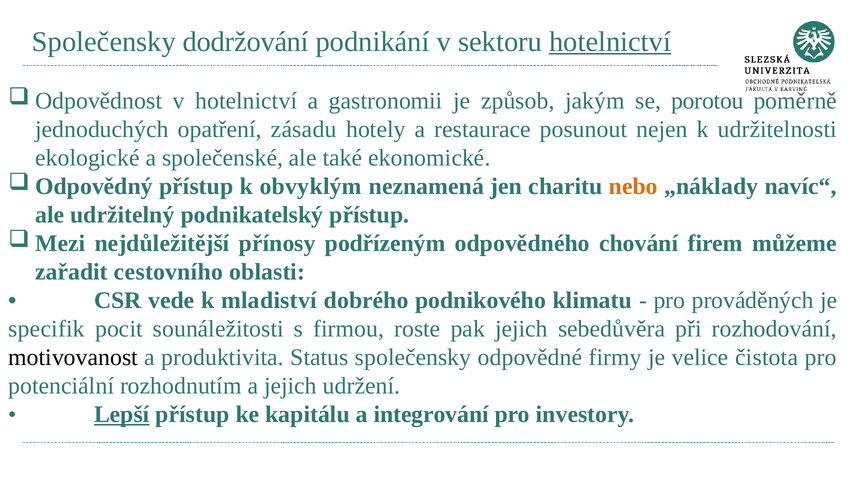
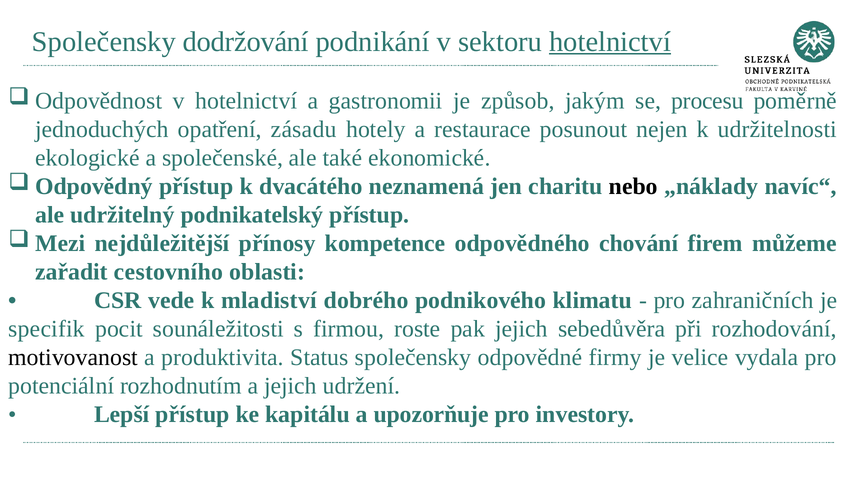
porotou: porotou -> procesu (707, 101)
obvyklým: obvyklým -> dvacátého (311, 187)
nebo colour: orange -> black (633, 187)
podřízeným: podřízeným -> kompetence (385, 244)
prováděných: prováděných -> zahraničních (753, 301)
čistota: čistota -> vydala (767, 358)
Lepší underline: present -> none (122, 415)
integrování: integrování -> upozorňuje (431, 415)
